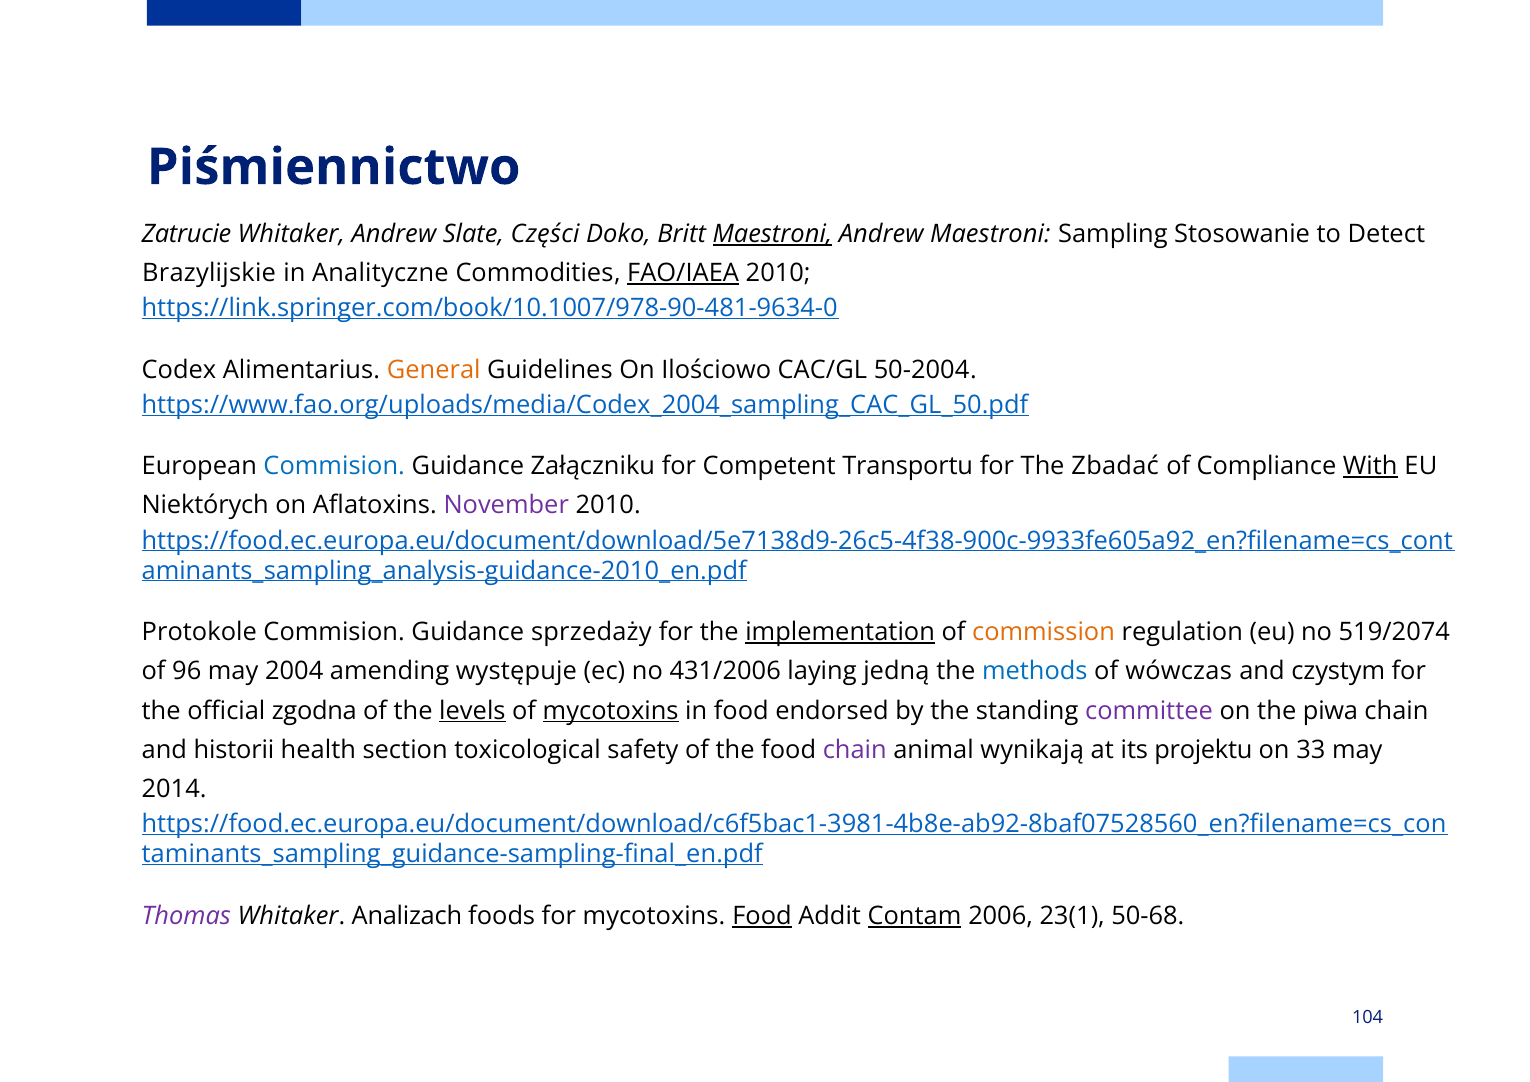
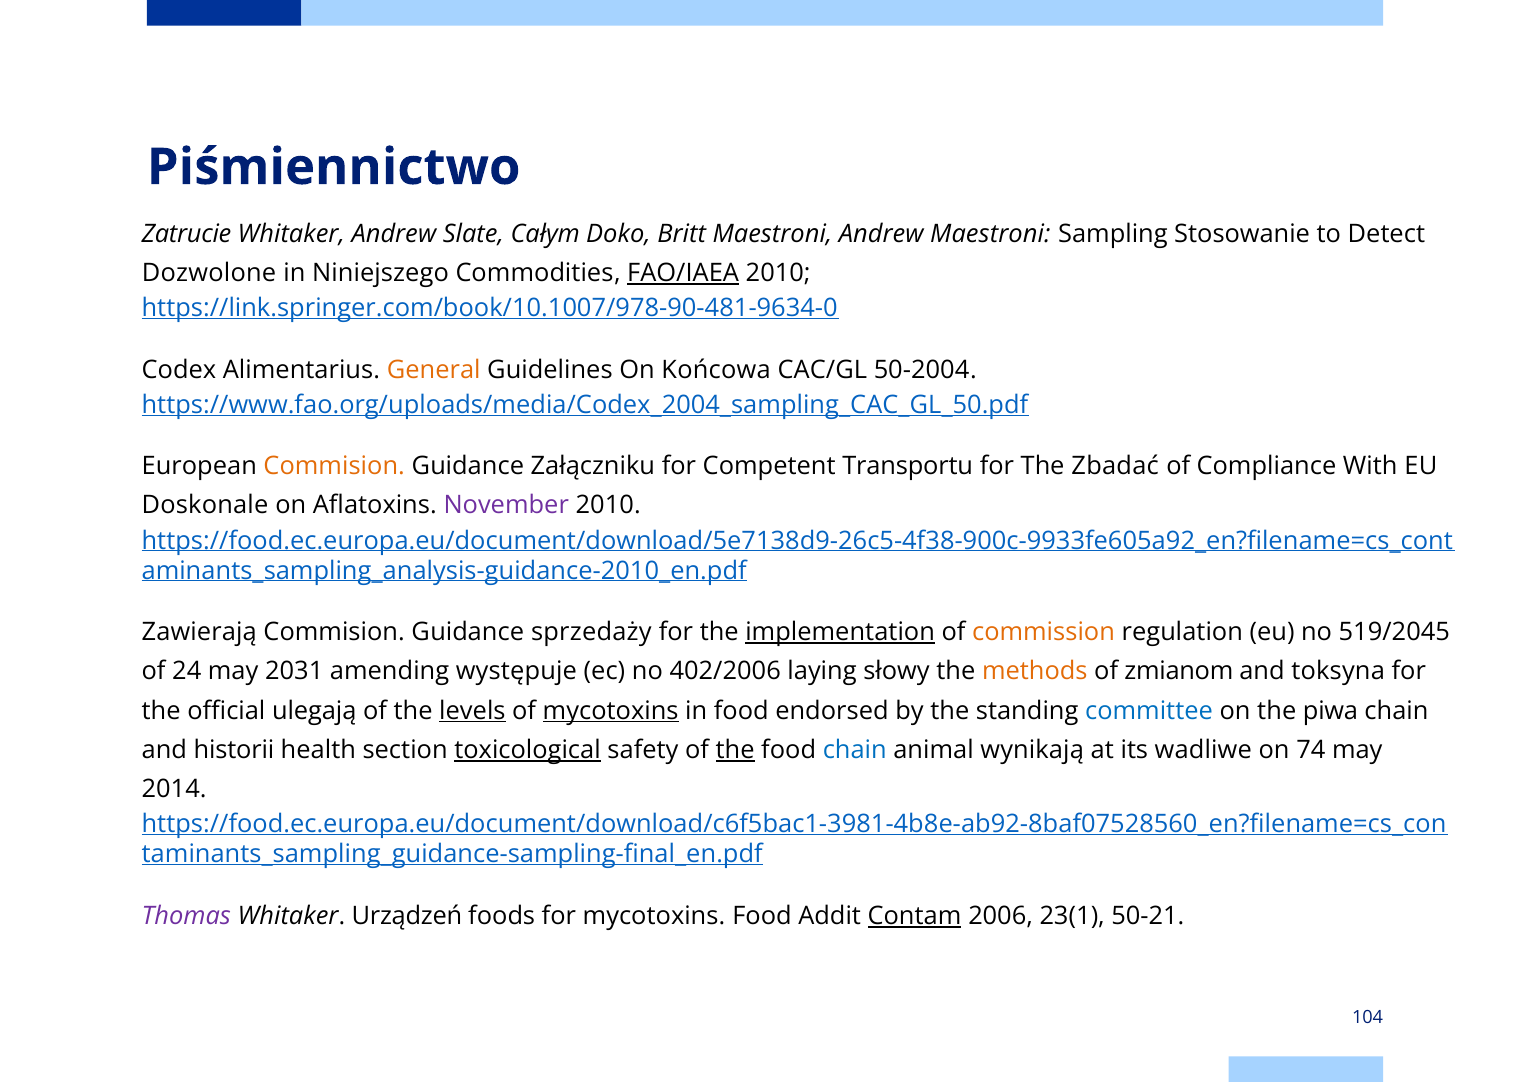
Części: Części -> Całym (545, 234)
Maestroni underline: present -> none (772, 234)
Brazylijskie: Brazylijskie -> Dozwolone (209, 273)
Analityczne: Analityczne -> Niniejszego (380, 273)
Ilościowo: Ilościowo -> Końcowa (716, 370)
Commision colour: blue -> orange (334, 466)
With underline: present -> none (1370, 466)
Niektórych: Niektórych -> Doskonale (205, 505)
Protokole: Protokole -> Zawierają (199, 632)
519/2074: 519/2074 -> 519/2045 (1394, 632)
96: 96 -> 24 (187, 671)
2004: 2004 -> 2031 (294, 671)
431/2006: 431/2006 -> 402/2006 (725, 671)
jedną: jedną -> słowy (896, 671)
methods colour: blue -> orange (1035, 671)
wówczas: wówczas -> zmianom (1179, 671)
czystym: czystym -> toksyna (1338, 671)
zgodna: zgodna -> ulegają (314, 711)
committee colour: purple -> blue (1149, 711)
toxicological underline: none -> present (528, 750)
the underline: none -> present (735, 750)
chain colour: purple -> blue (855, 750)
projektu: projektu -> wadliwe (1203, 750)
33: 33 -> 74 (1311, 750)
Analizach: Analizach -> Urządzeń (407, 916)
Food underline: present -> none (762, 916)
50-68: 50-68 -> 50-21 (1148, 916)
